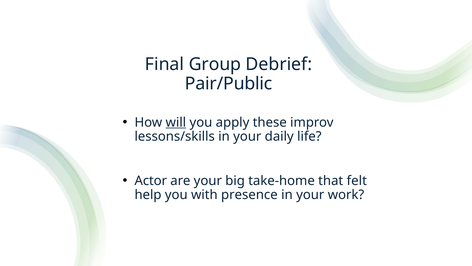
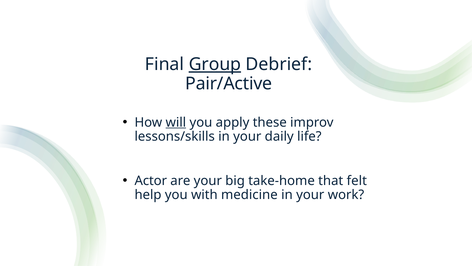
Group underline: none -> present (215, 64)
Pair/Public: Pair/Public -> Pair/Active (229, 83)
presence: presence -> medicine (249, 195)
